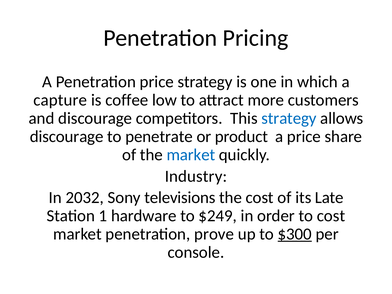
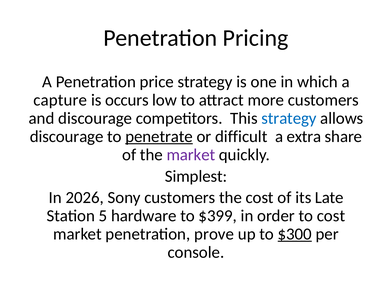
coffee: coffee -> occurs (127, 100)
penetrate underline: none -> present (159, 137)
product: product -> difficult (241, 137)
a price: price -> extra (304, 137)
market colour: blue -> purple (191, 155)
Industry: Industry -> Simplest (196, 176)
2032: 2032 -> 2026 (85, 198)
Sony televisions: televisions -> customers (180, 198)
1: 1 -> 5 (103, 216)
$249: $249 -> $399 (218, 216)
